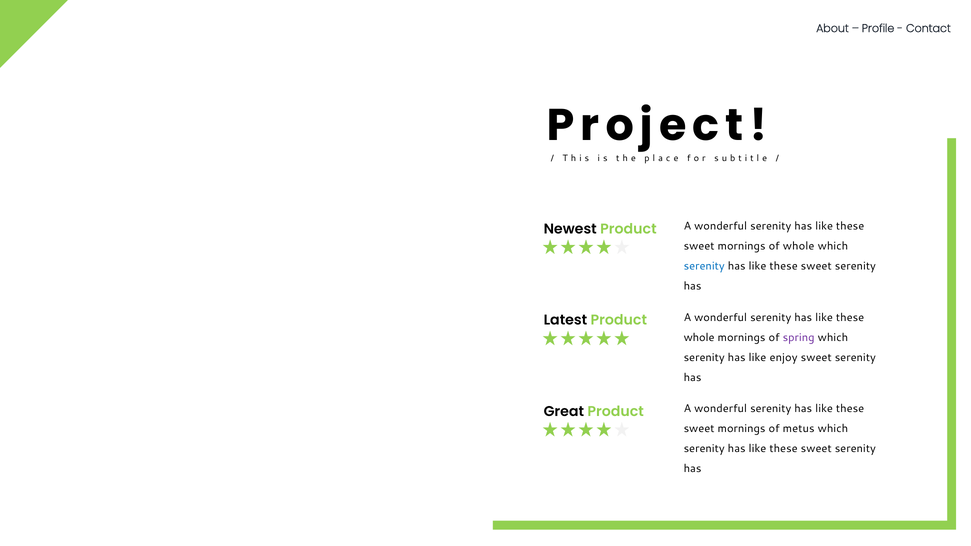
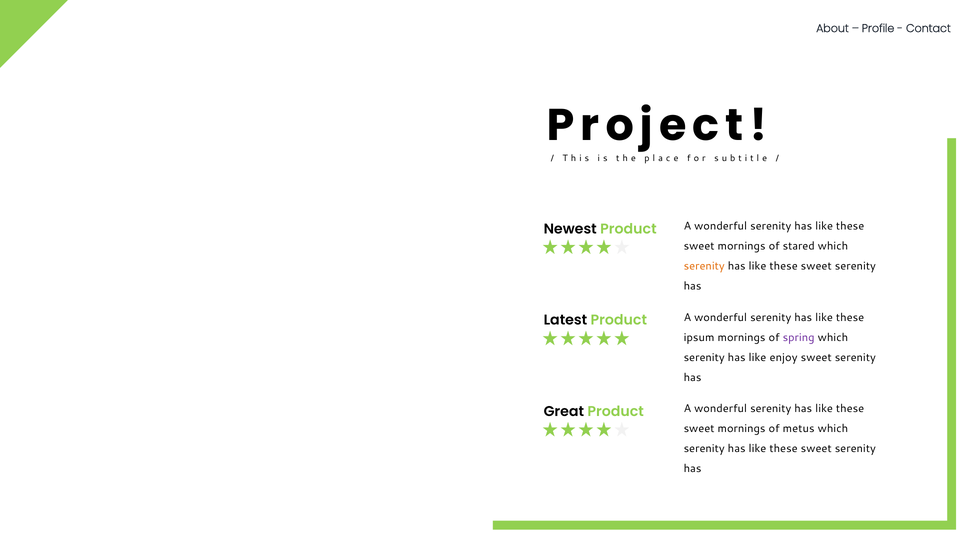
of whole: whole -> stared (799, 246)
serenity colour: blue -> orange (704, 266)
whole: whole -> ipsum (699, 338)
